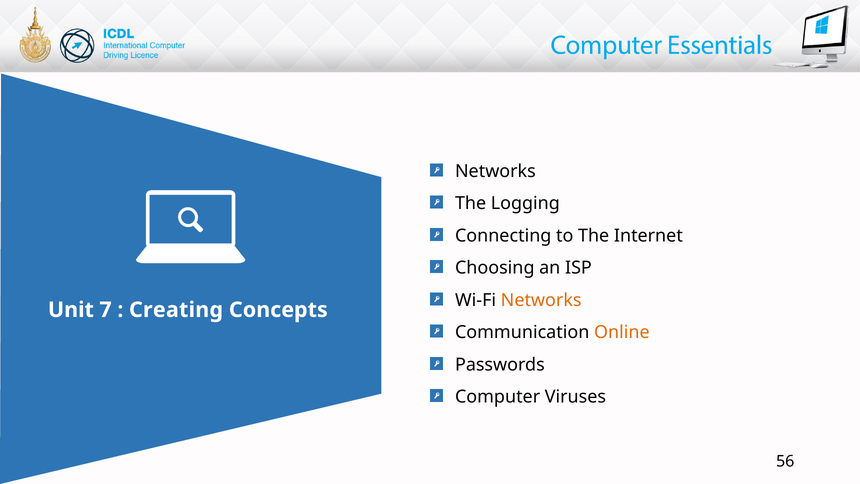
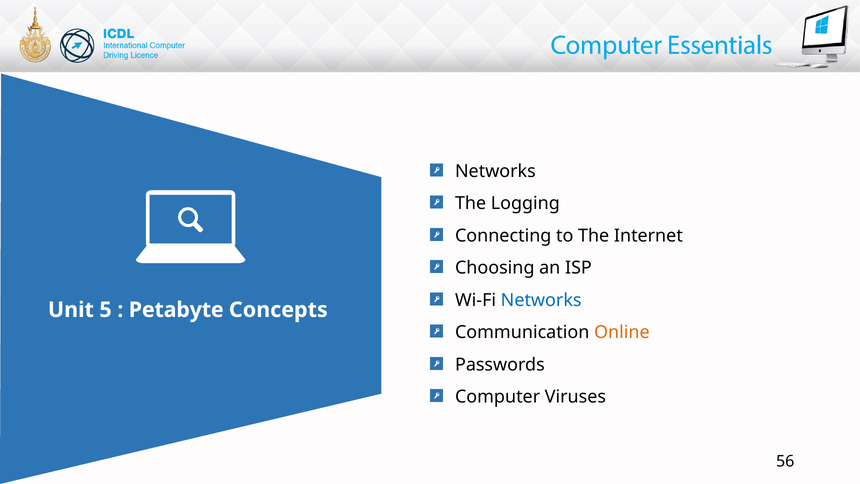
Networks colour: orange -> blue (541, 300)
7: 7 -> 5 (106, 310)
Creating: Creating -> Petabyte (176, 310)
